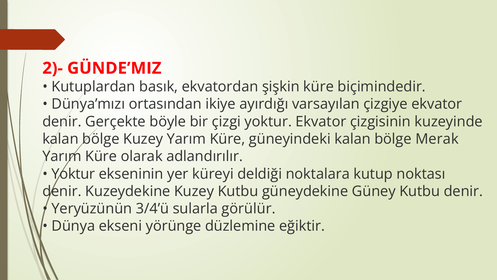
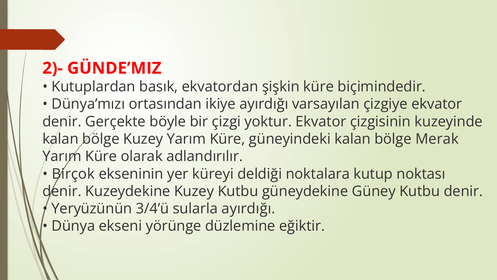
Yoktur: Yoktur -> Birçok (73, 174)
sularla görülür: görülür -> ayırdığı (248, 208)
